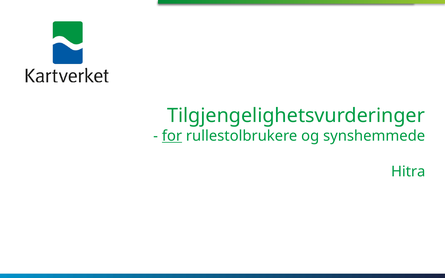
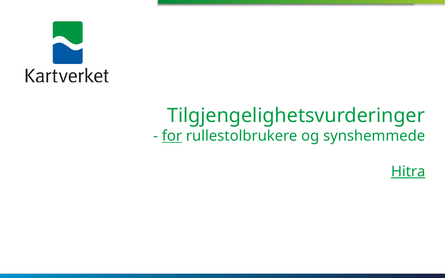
Hitra underline: none -> present (408, 172)
